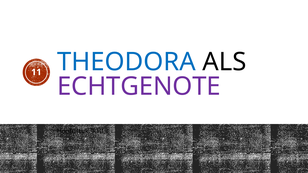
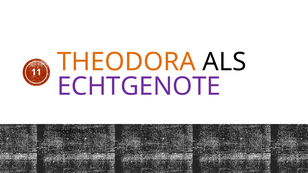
THEODORA colour: blue -> orange (126, 62)
